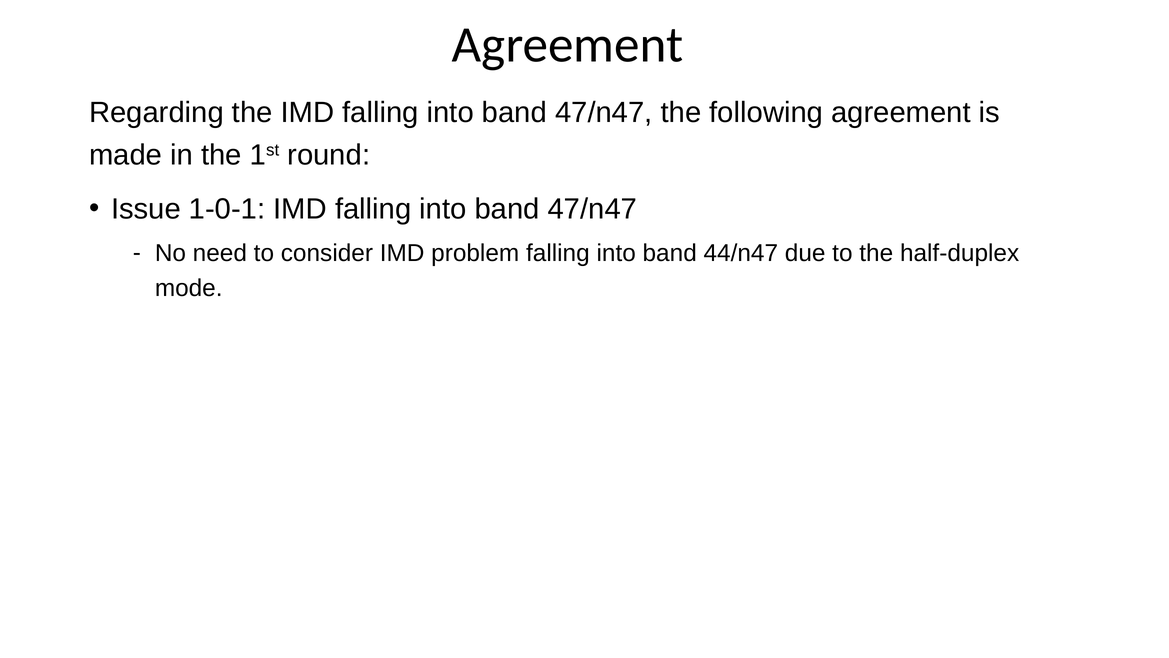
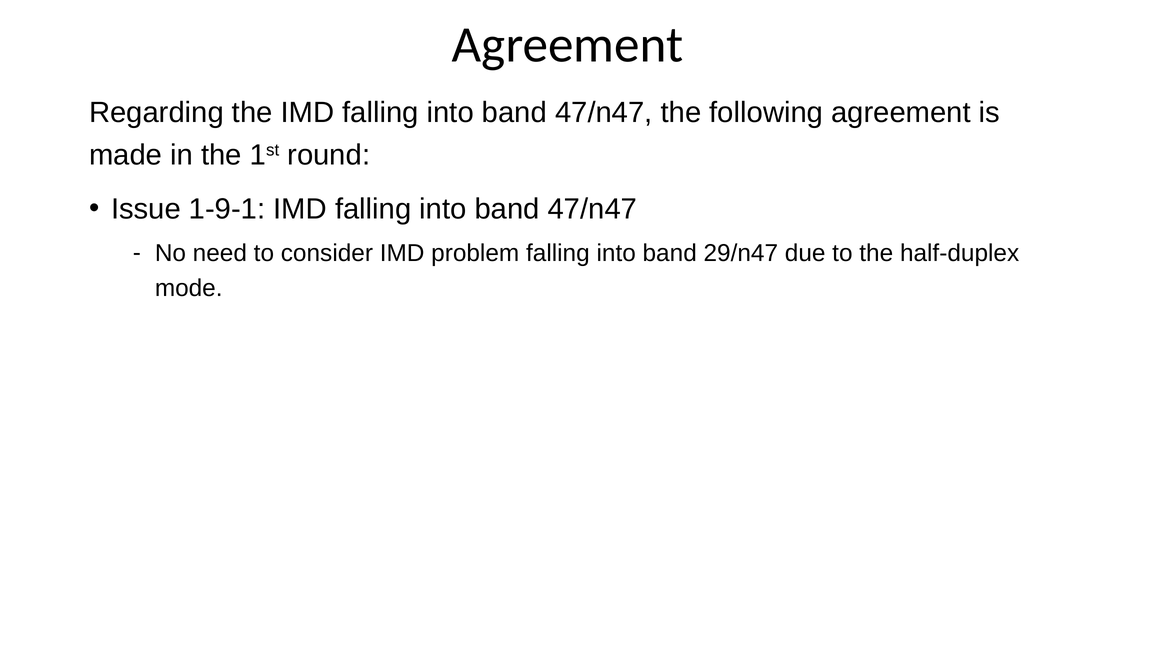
1-0-1: 1-0-1 -> 1-9-1 (227, 209)
44/n47: 44/n47 -> 29/n47 (741, 253)
